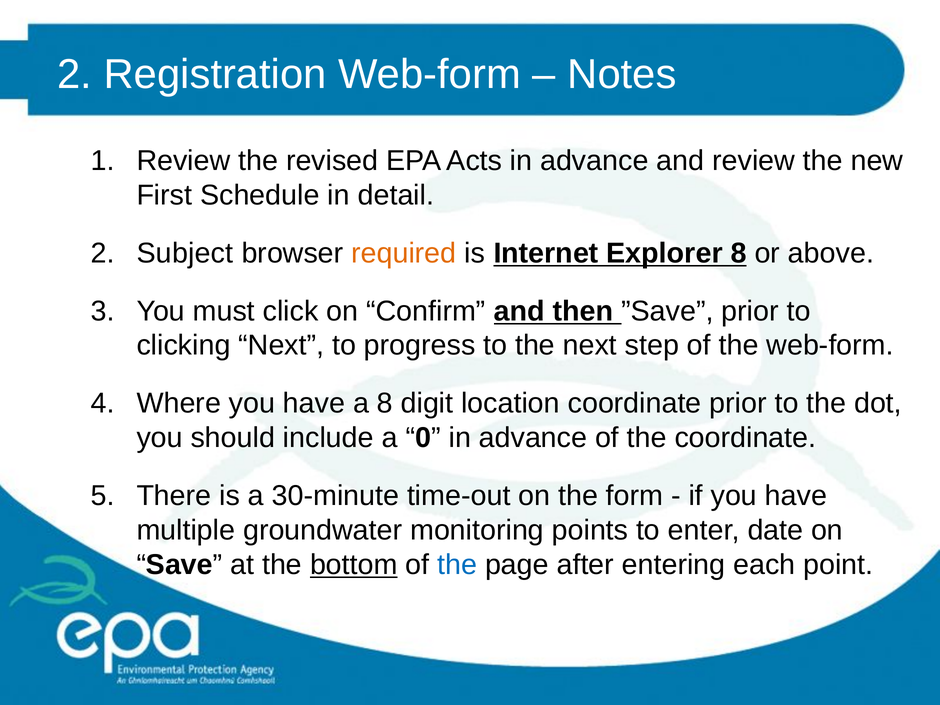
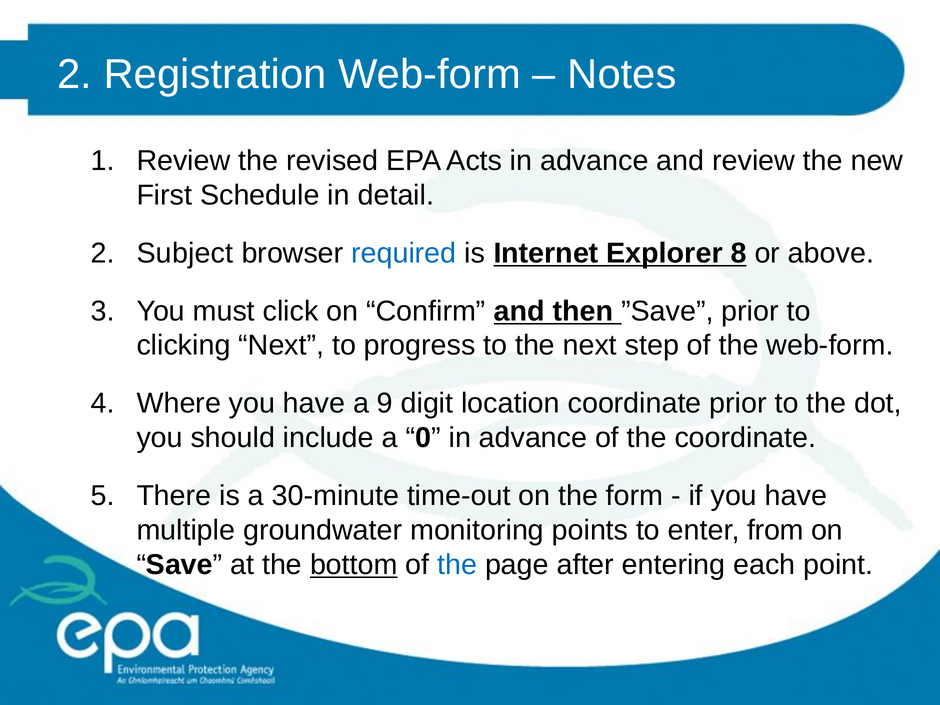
required colour: orange -> blue (404, 253)
a 8: 8 -> 9 (385, 403)
date: date -> from (775, 530)
